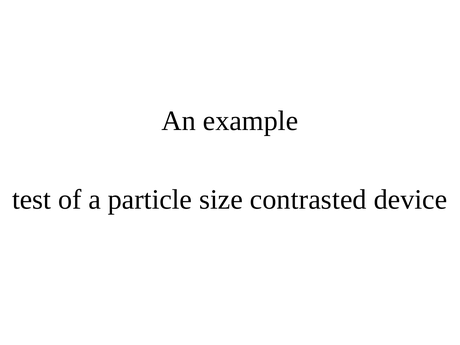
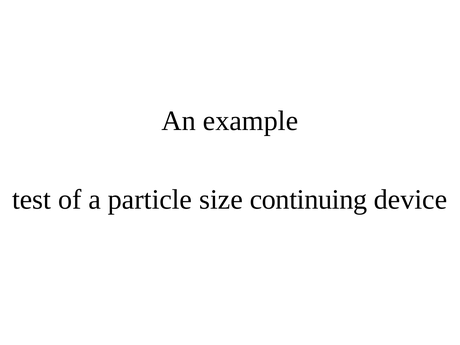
contrasted: contrasted -> continuing (308, 200)
